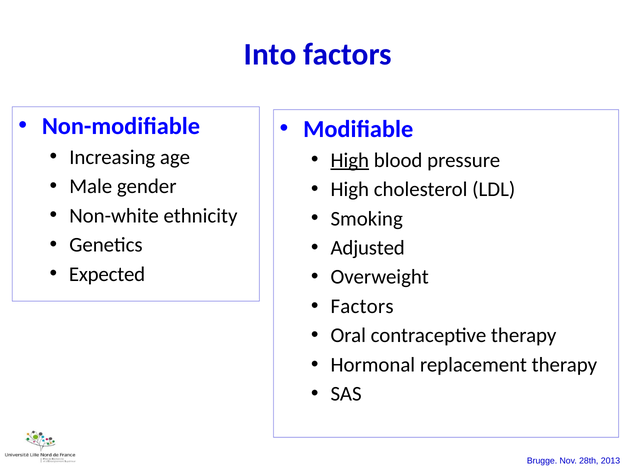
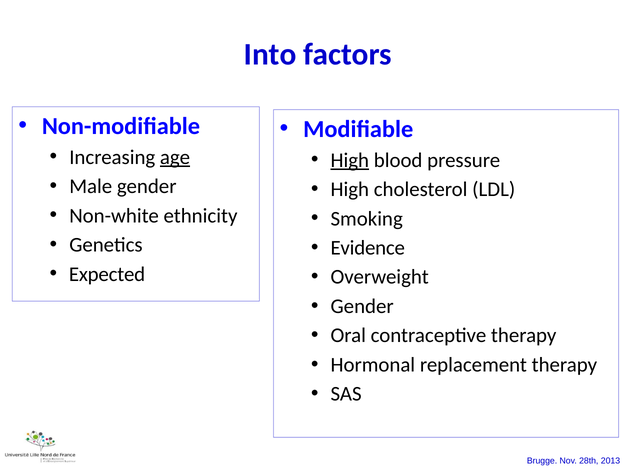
age underline: none -> present (175, 157)
Adjusted: Adjusted -> Evidence (368, 248)
Factors: Factors -> Gender (362, 306)
